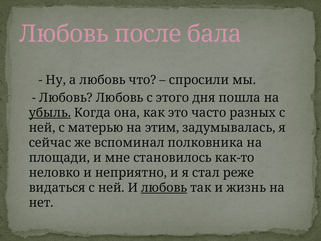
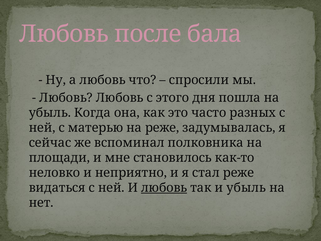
убыль underline: present -> none (50, 113)
на этим: этим -> реже (162, 128)
и жизнь: жизнь -> убыль (246, 188)
